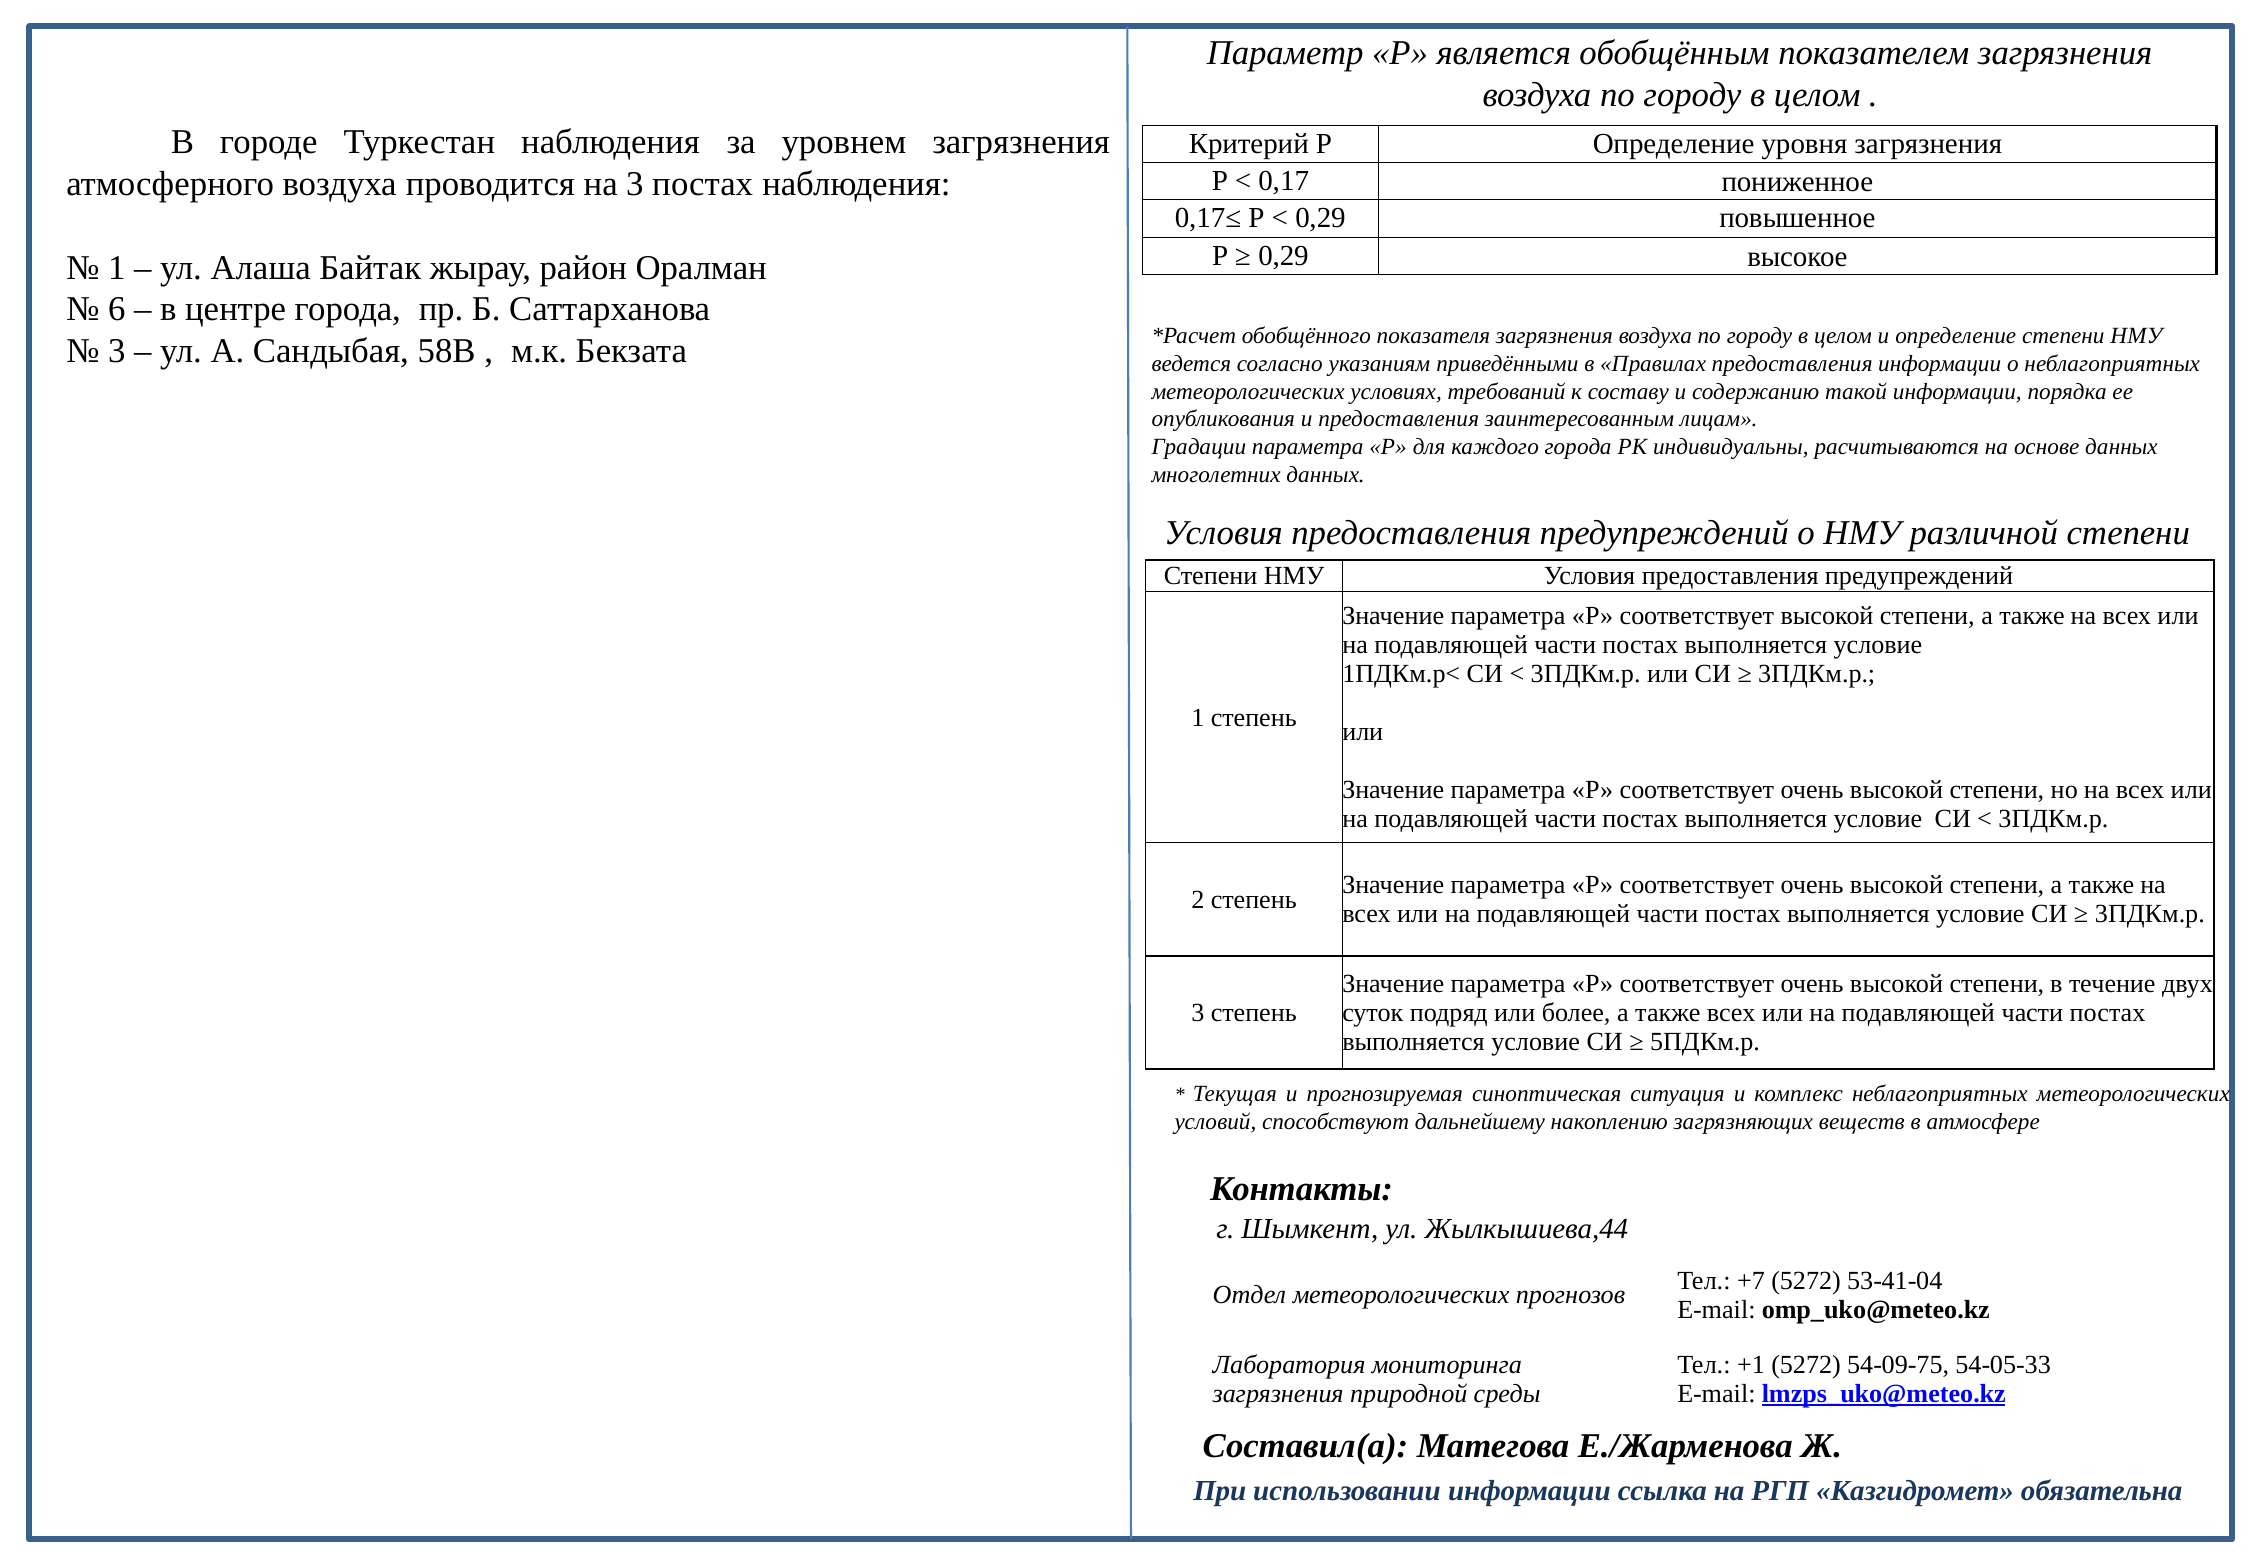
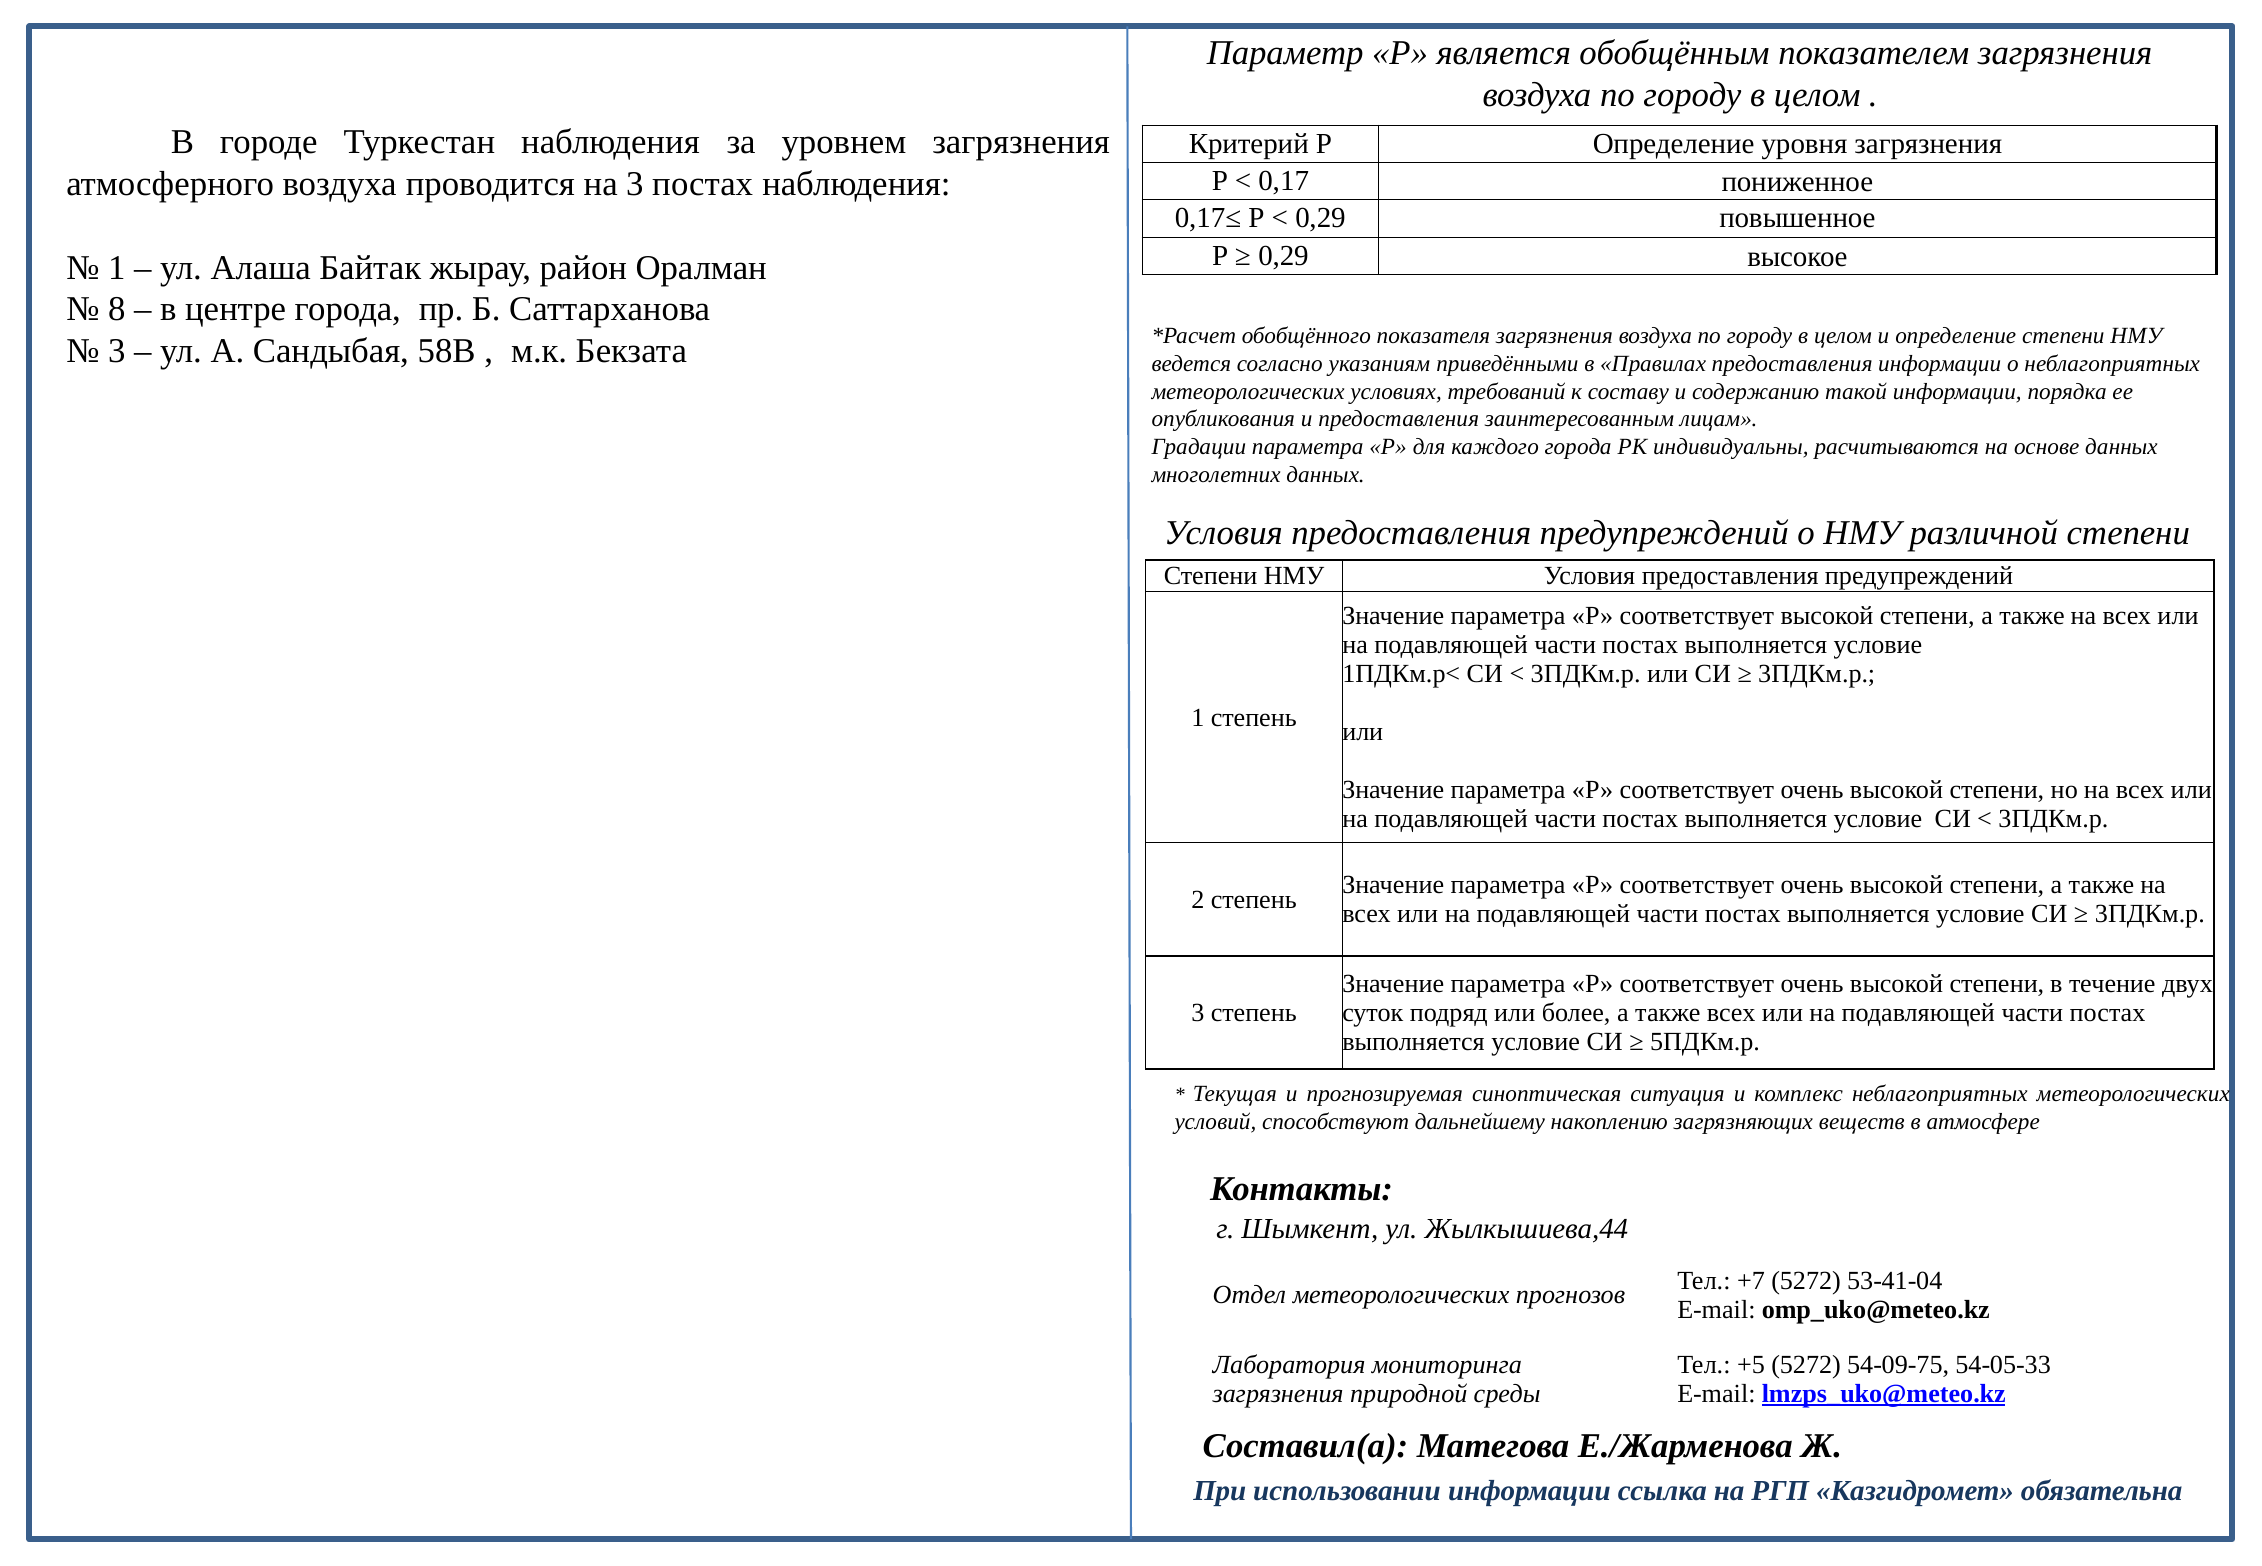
6: 6 -> 8 (117, 309)
+1: +1 -> +5 (1751, 1365)
